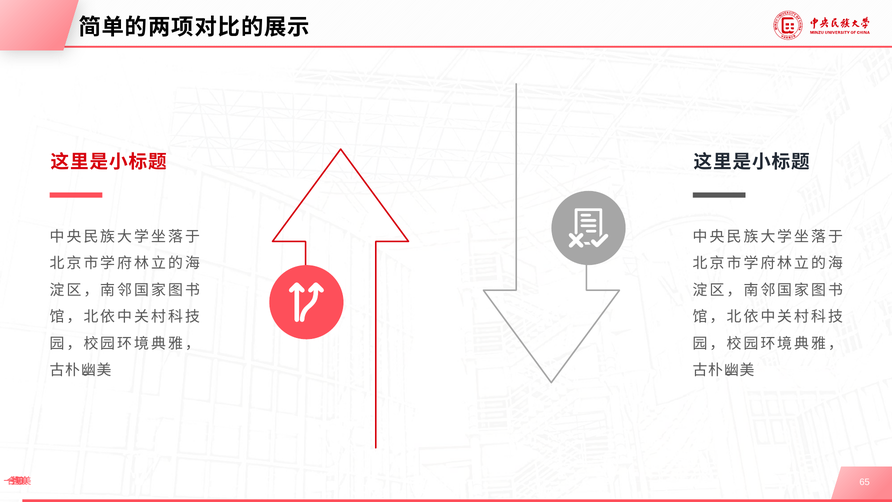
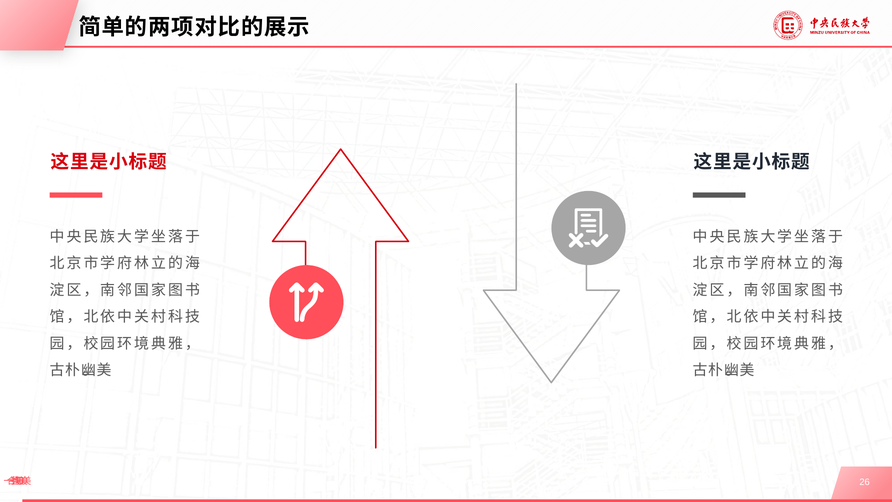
65: 65 -> 26 (865, 482)
